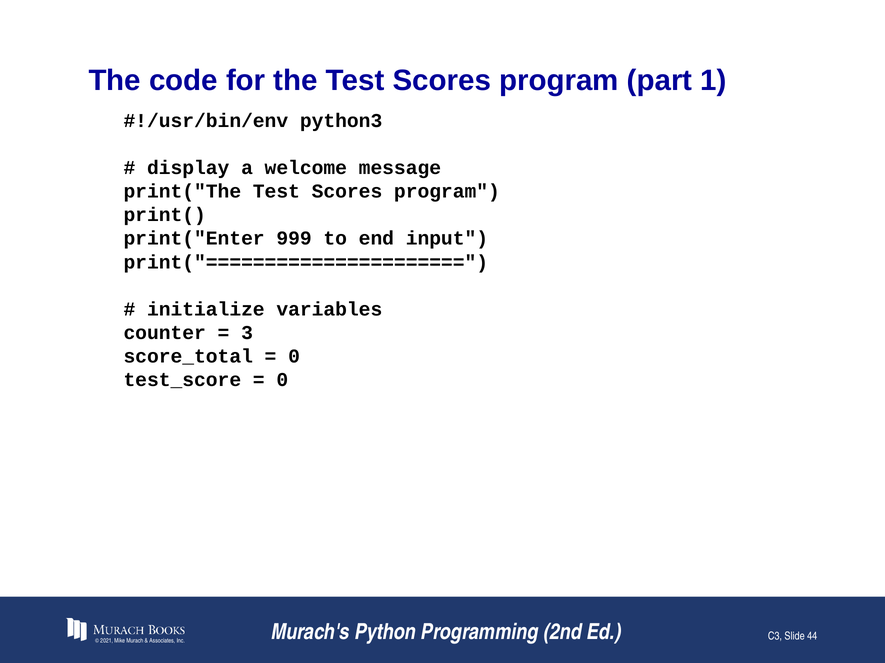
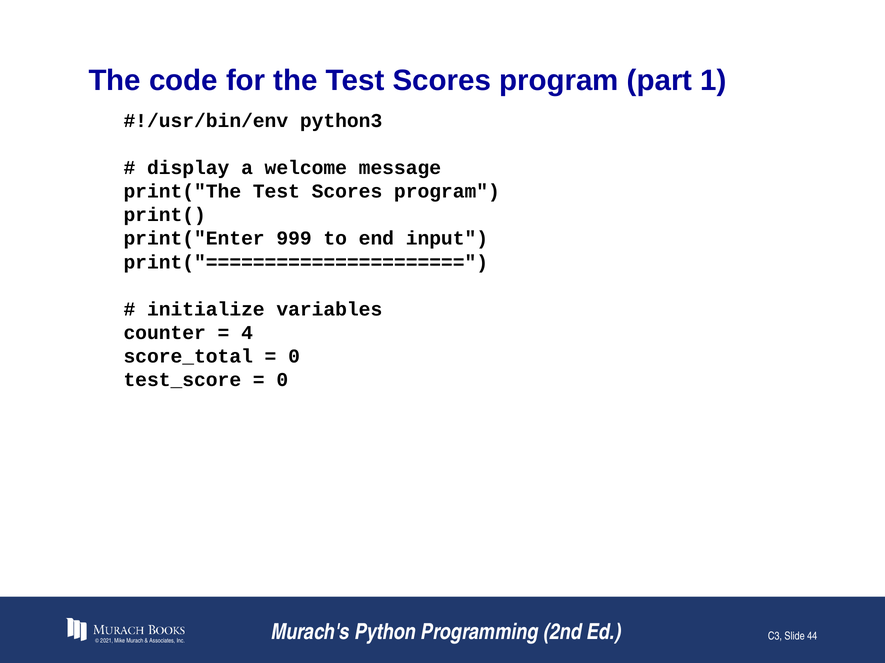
3: 3 -> 4 (247, 333)
